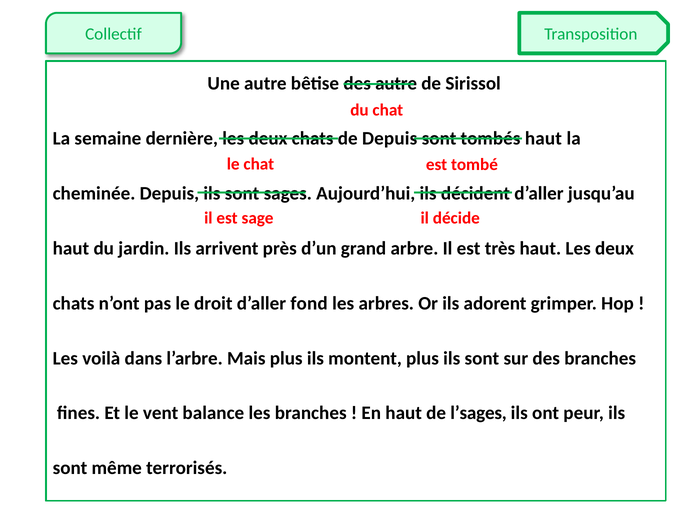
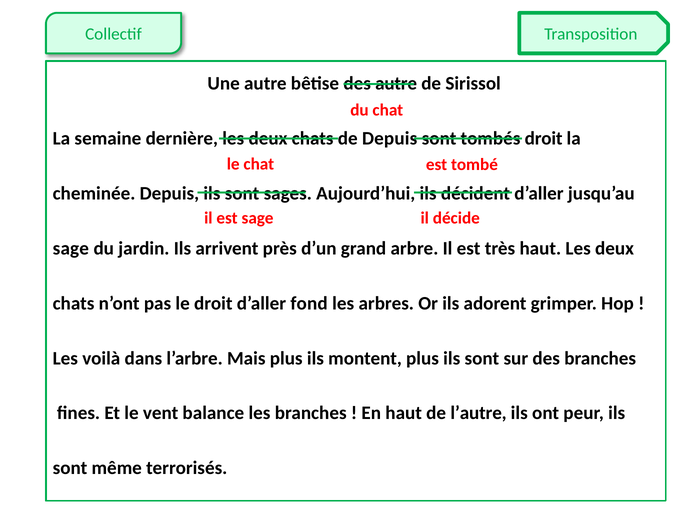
tombés haut: haut -> droit (544, 139)
haut: haut -> sage (71, 248)
l’sages: l’sages -> l’autre (479, 413)
